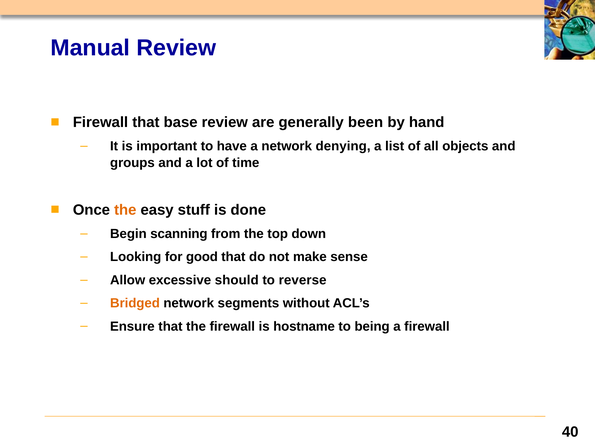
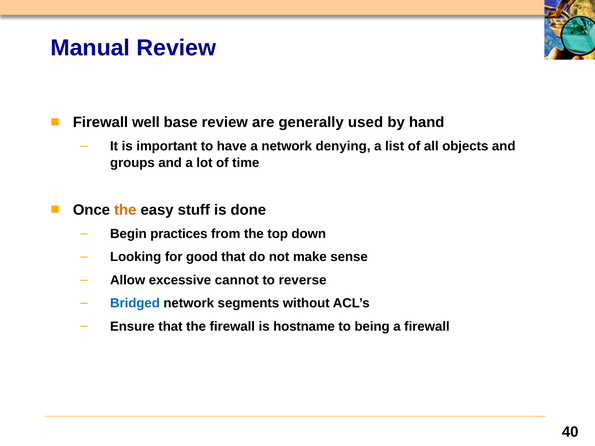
Firewall that: that -> well (146, 122)
been: been -> used (366, 122)
scanning: scanning -> practices (179, 234)
should: should -> cannot (237, 280)
Bridged colour: orange -> blue (135, 303)
